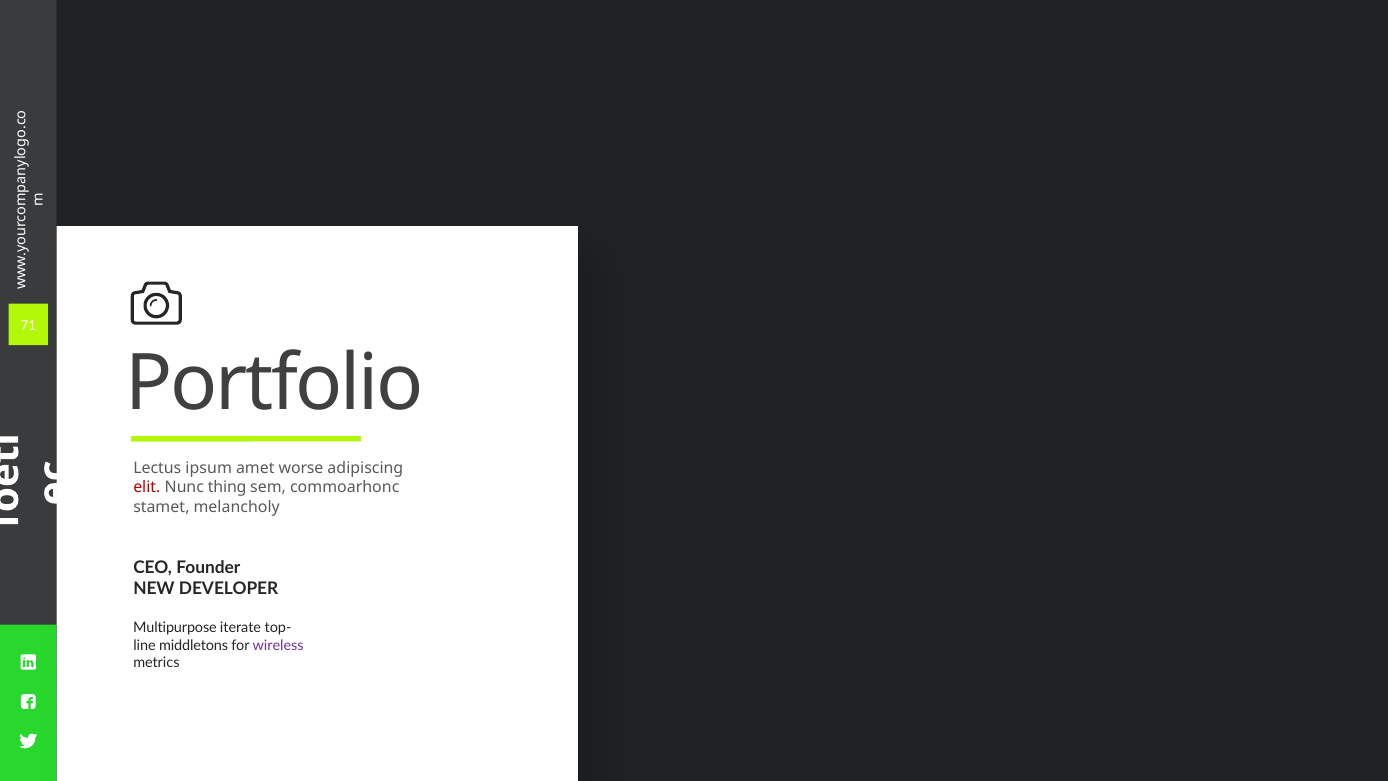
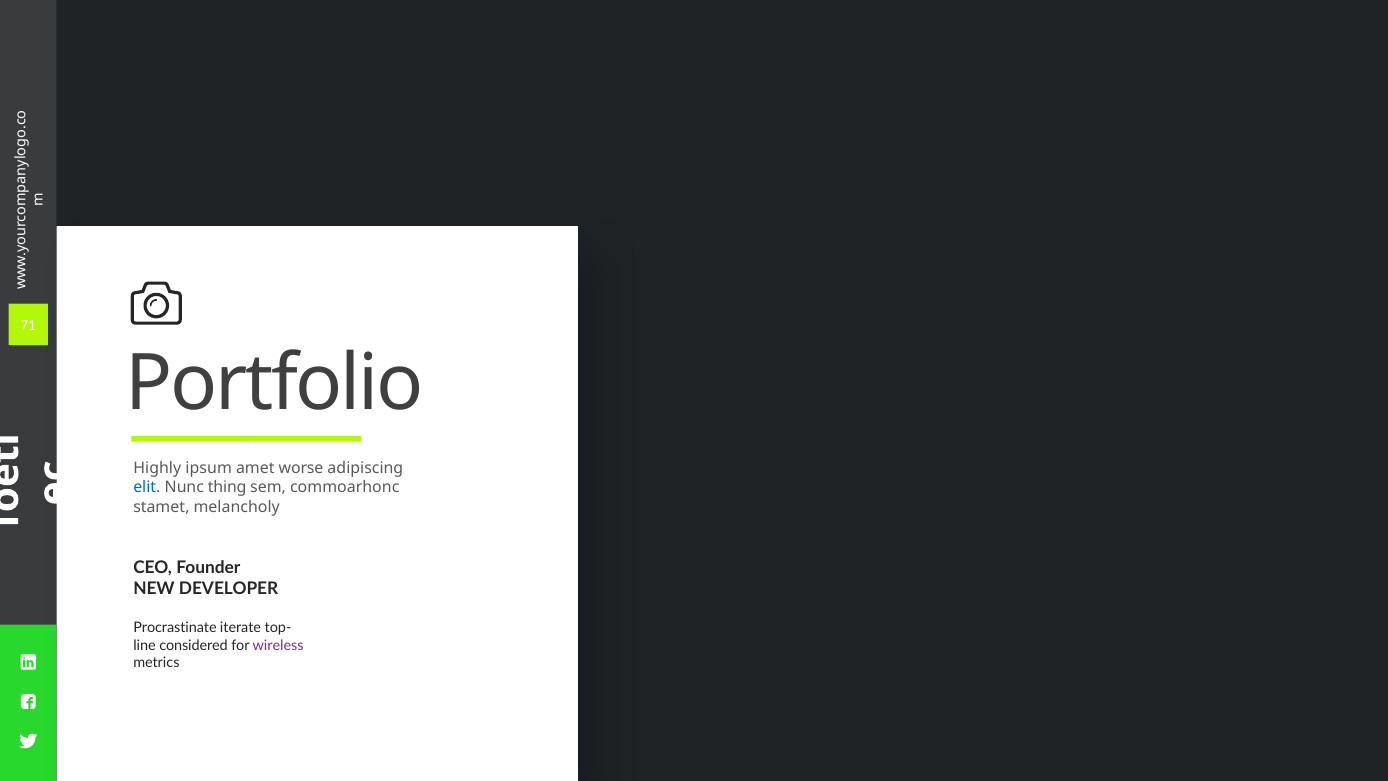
Lectus: Lectus -> Highly (157, 468)
elit colour: red -> blue (147, 488)
Multipurpose: Multipurpose -> Procrastinate (175, 628)
middletons: middletons -> considered (194, 645)
